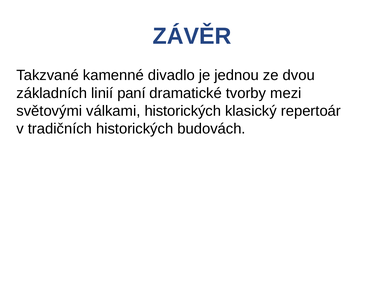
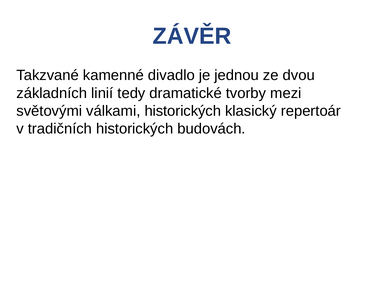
paní: paní -> tedy (131, 93)
